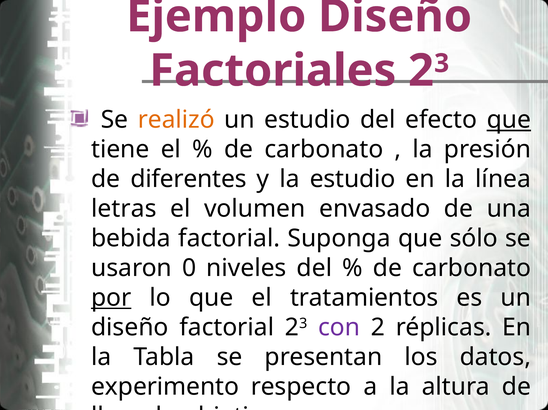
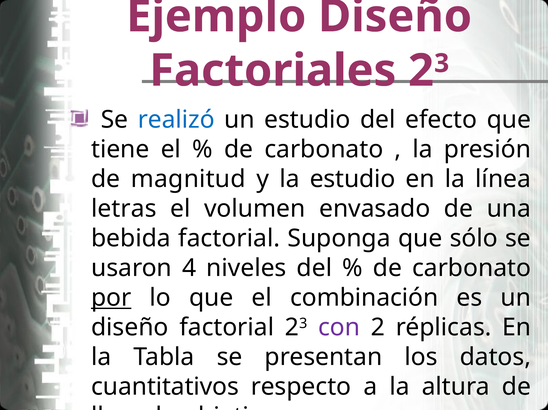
realizó colour: orange -> blue (176, 120)
que underline: present -> none (509, 120)
diferentes: diferentes -> magnitud (188, 179)
0: 0 -> 4 (189, 268)
tratamientos: tratamientos -> combinación (364, 297)
experimento: experimento -> cuantitativos (165, 386)
